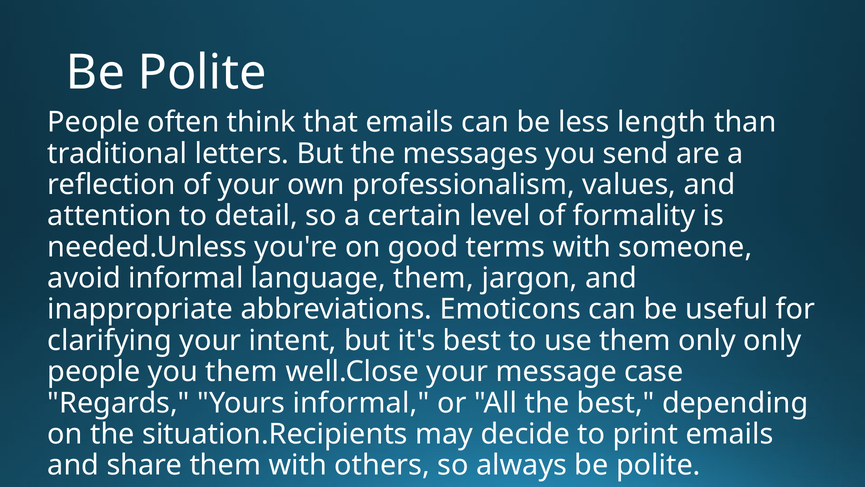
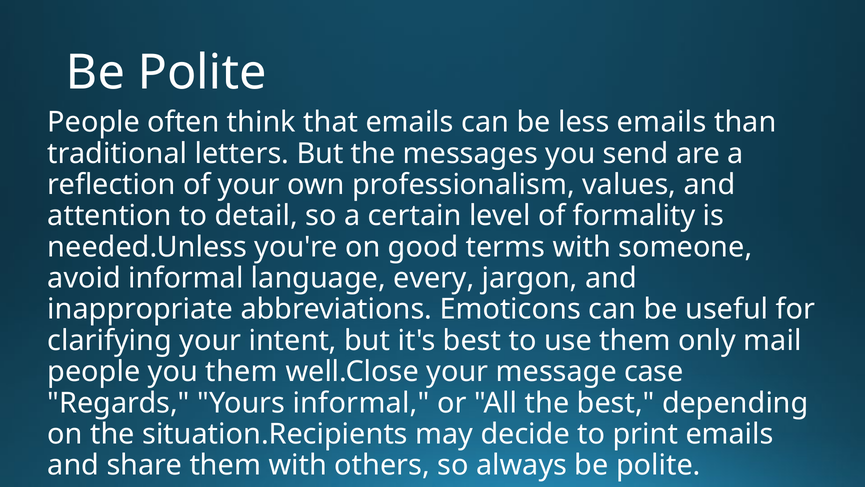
less length: length -> emails (662, 122)
language them: them -> every (434, 278)
only only: only -> mail (772, 340)
